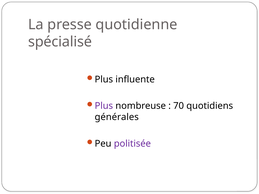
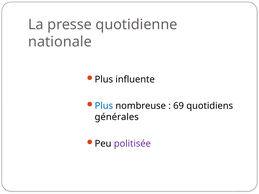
spécialisé: spécialisé -> nationale (60, 42)
Plus colour: purple -> blue (104, 106)
70: 70 -> 69 (179, 106)
